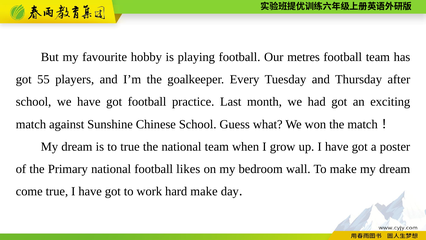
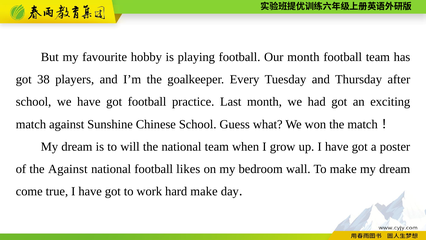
Our metres: metres -> month (303, 57)
55: 55 -> 38 (43, 79)
to true: true -> will (130, 146)
the Primary: Primary -> Against (68, 169)
